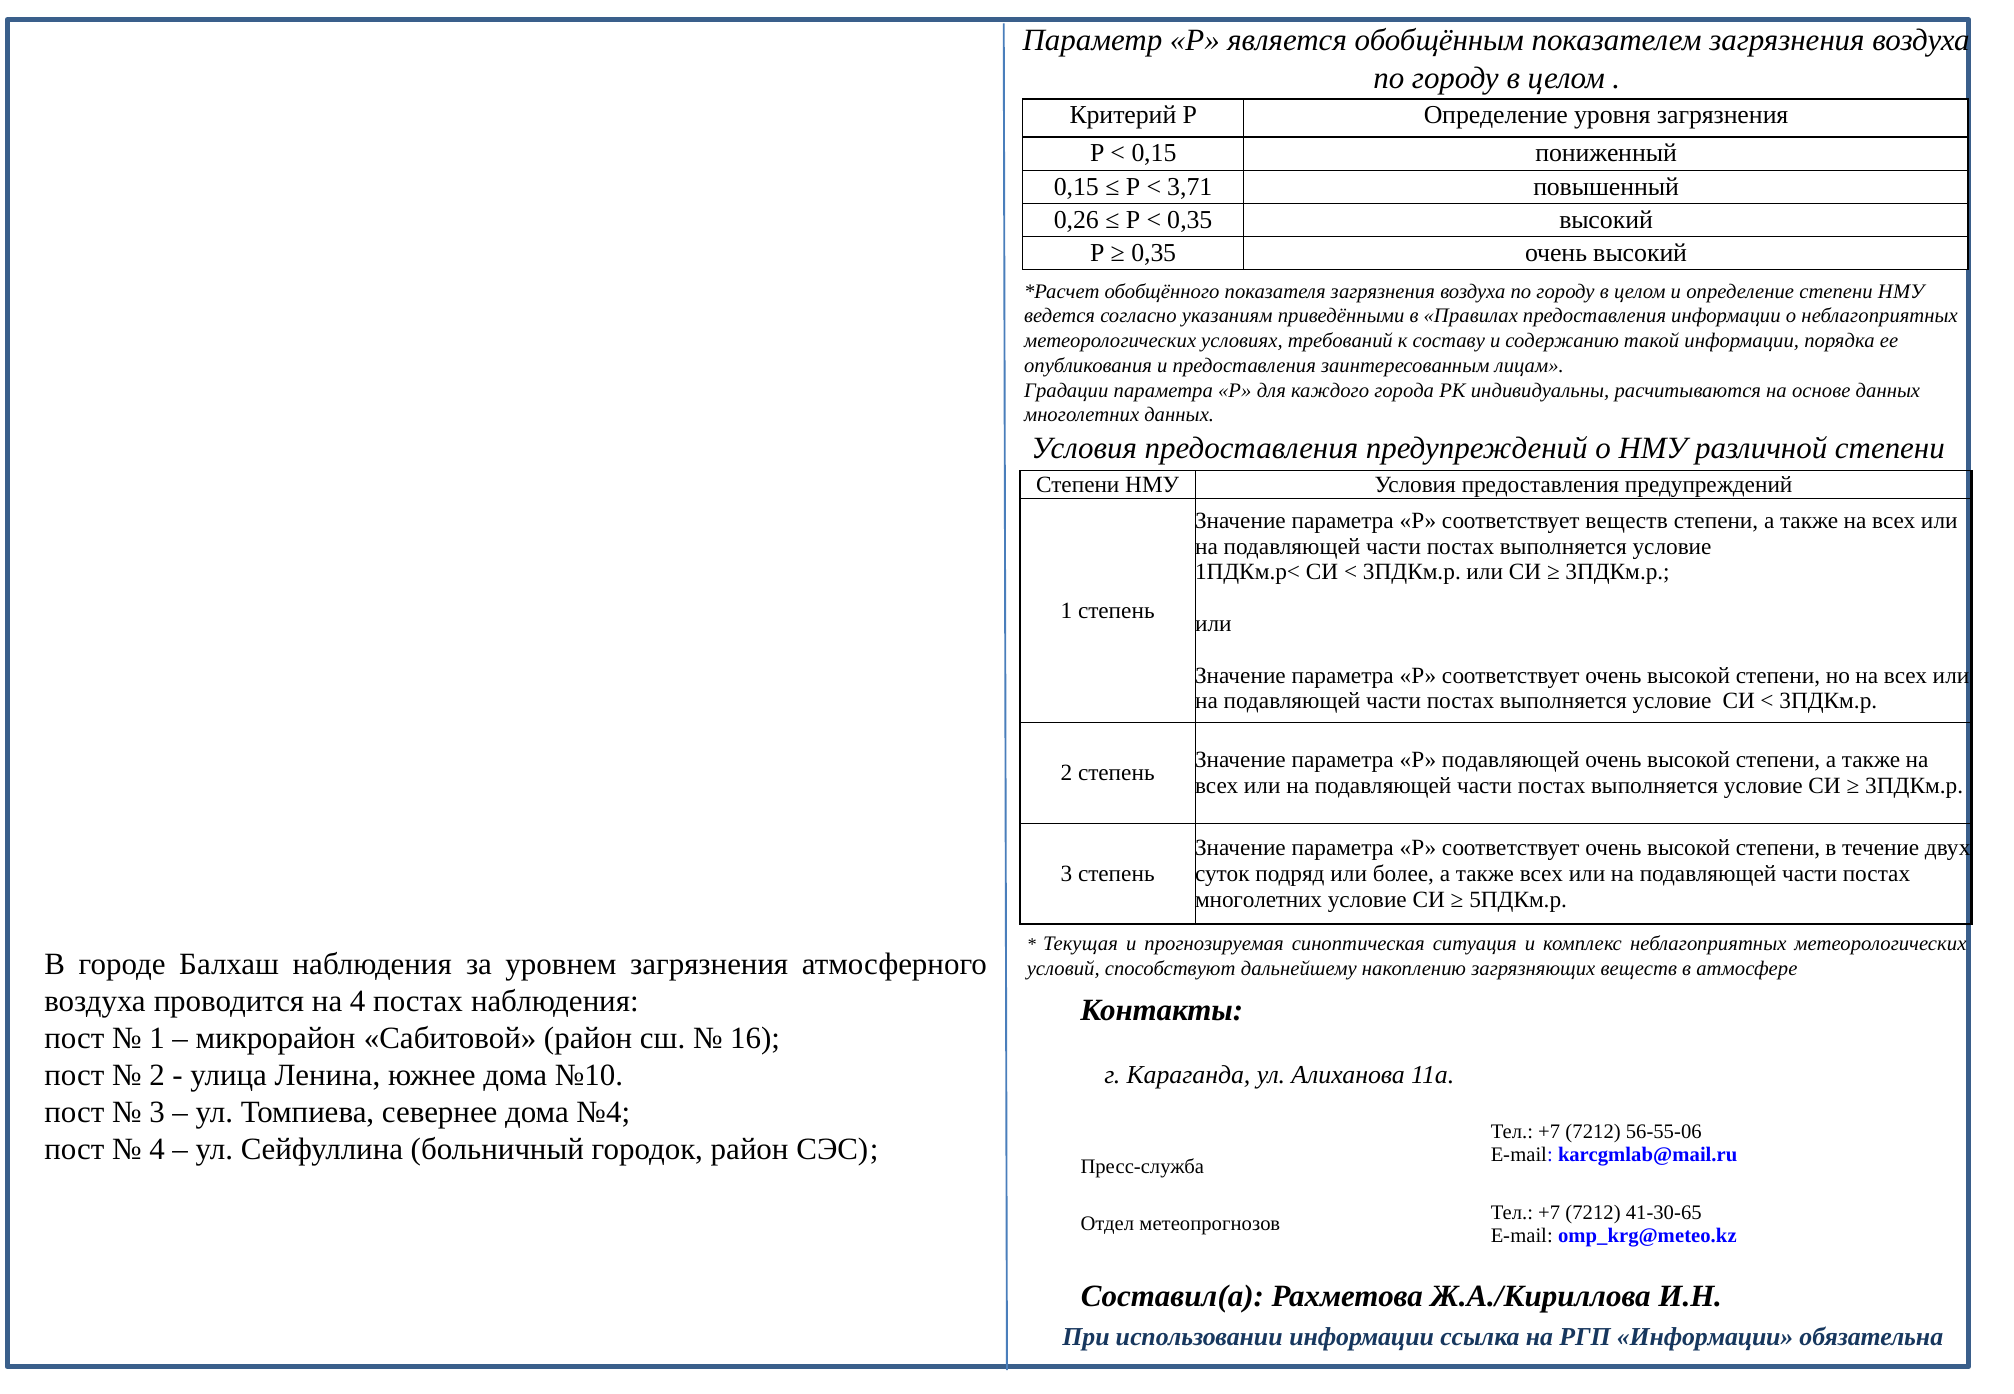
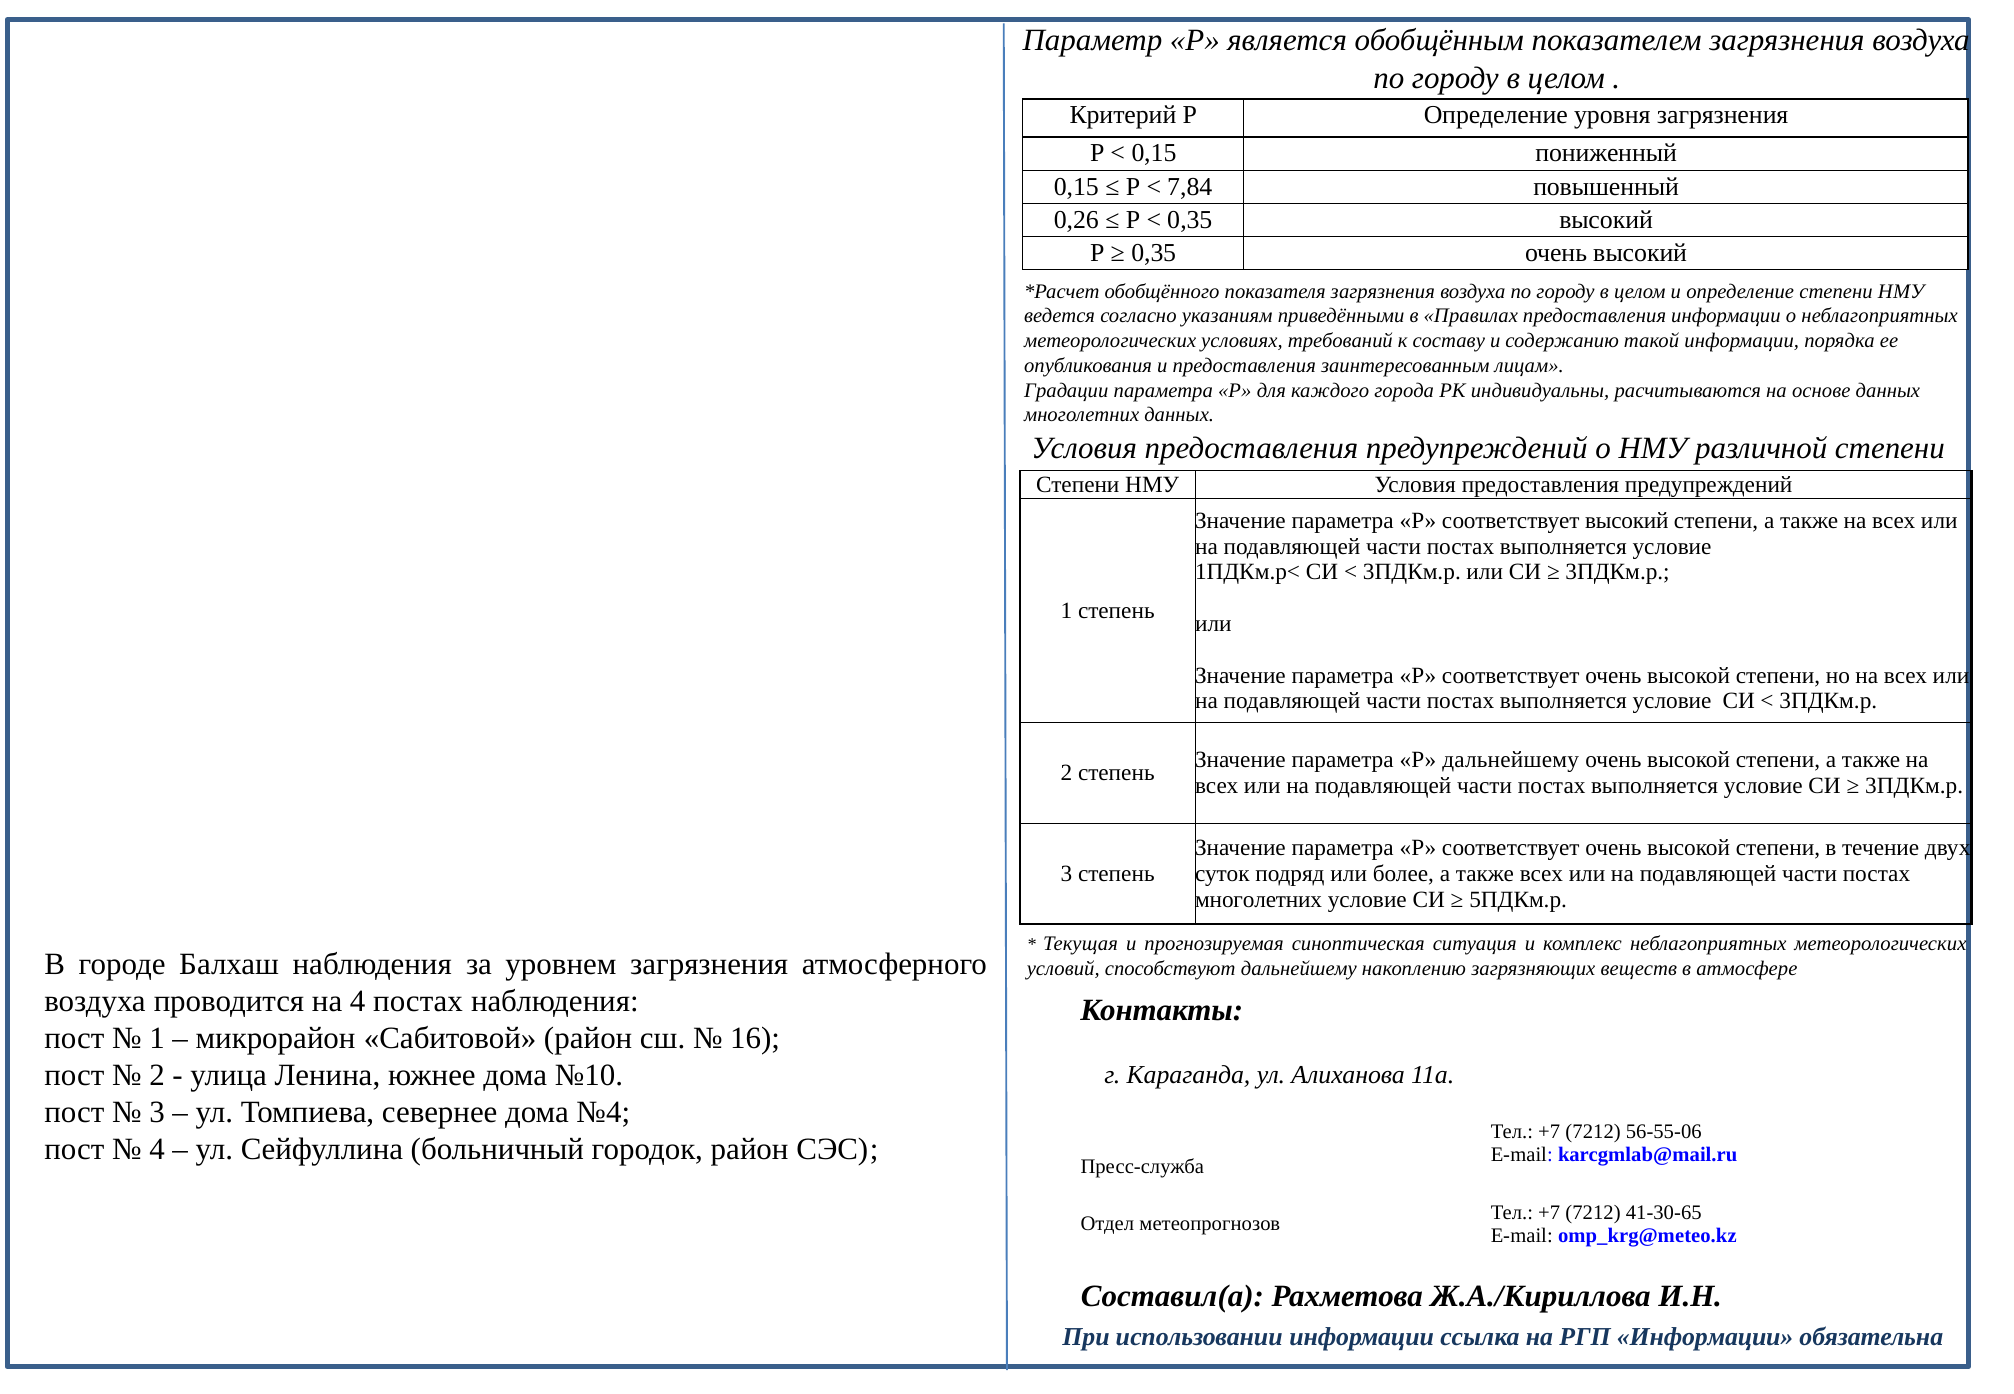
3,71: 3,71 -> 7,84 (1190, 187)
соответствует веществ: веществ -> высокий (1627, 521)
Р подавляющей: подавляющей -> дальнейшему (1511, 760)
